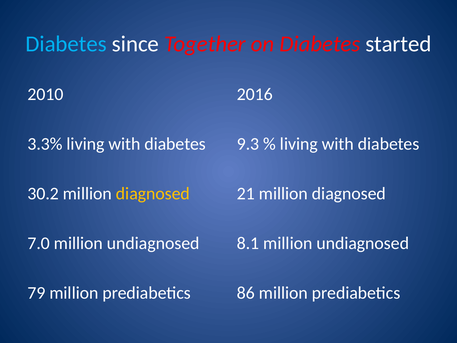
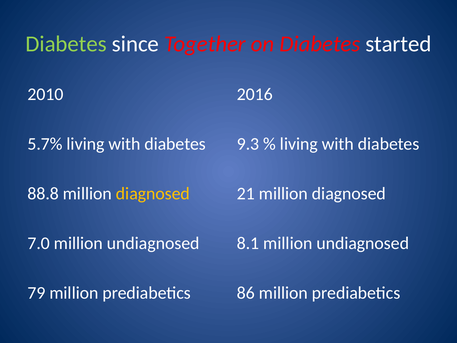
Diabetes colour: light blue -> light green (66, 44)
3.3%: 3.3% -> 5.7% (45, 144)
30.2: 30.2 -> 88.8 (43, 194)
